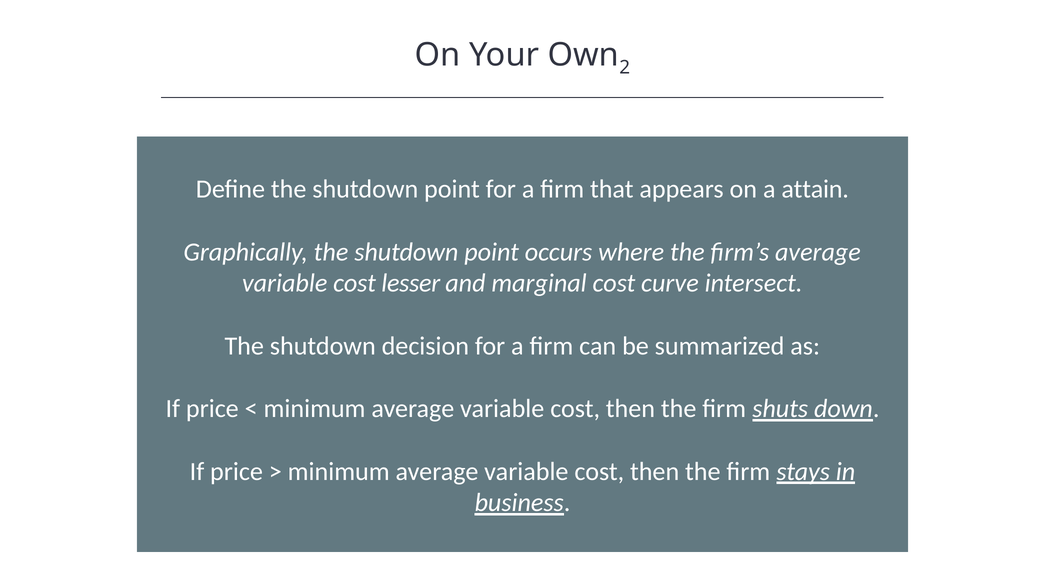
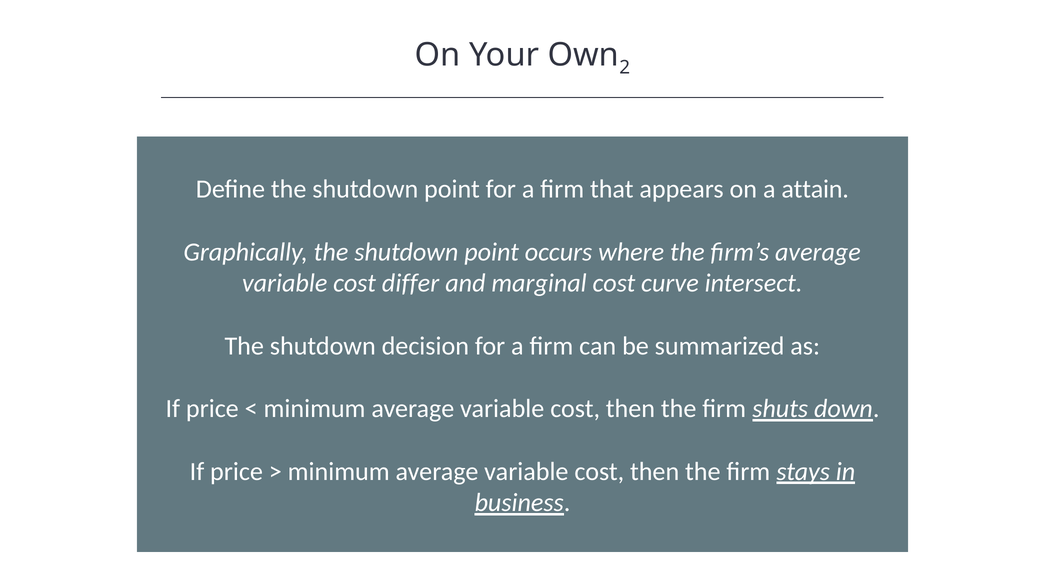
lesser: lesser -> differ (411, 283)
